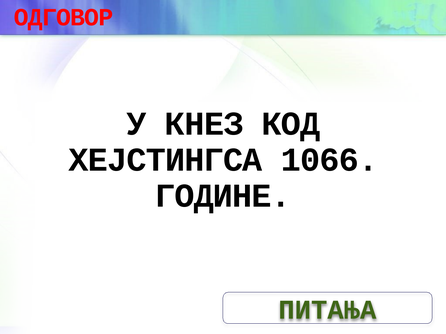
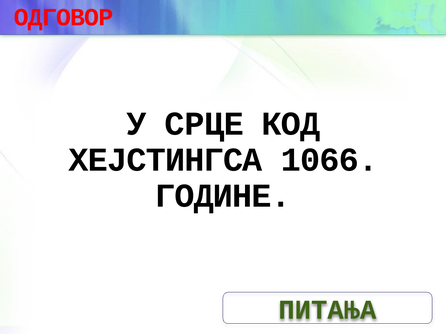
КНЕЗ: КНЕЗ -> СРЦЕ (204, 124)
